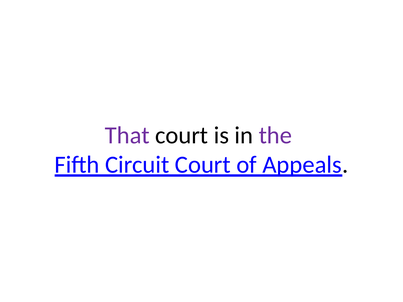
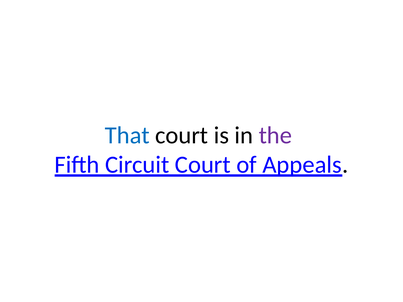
That colour: purple -> blue (127, 135)
